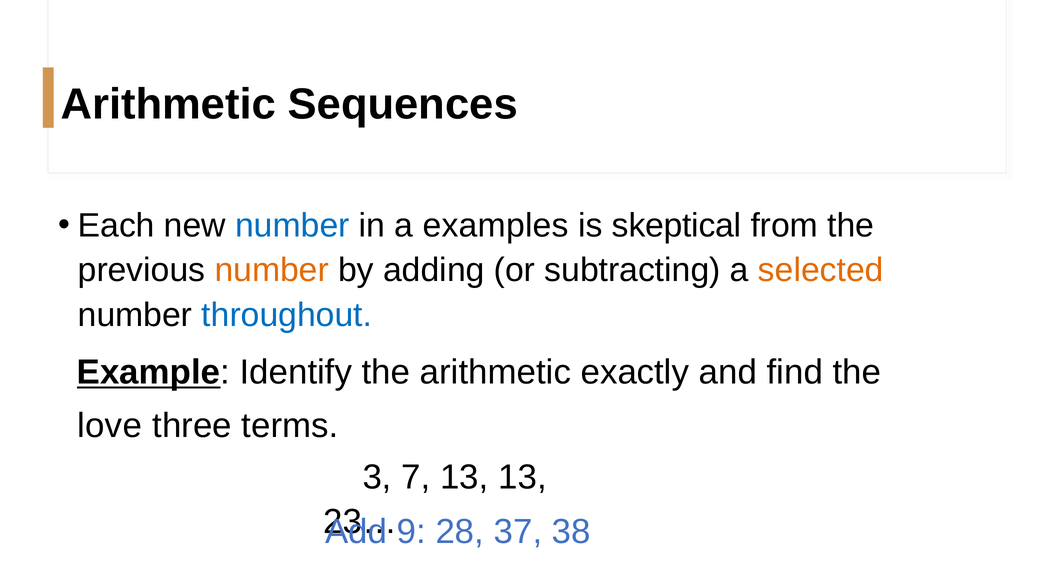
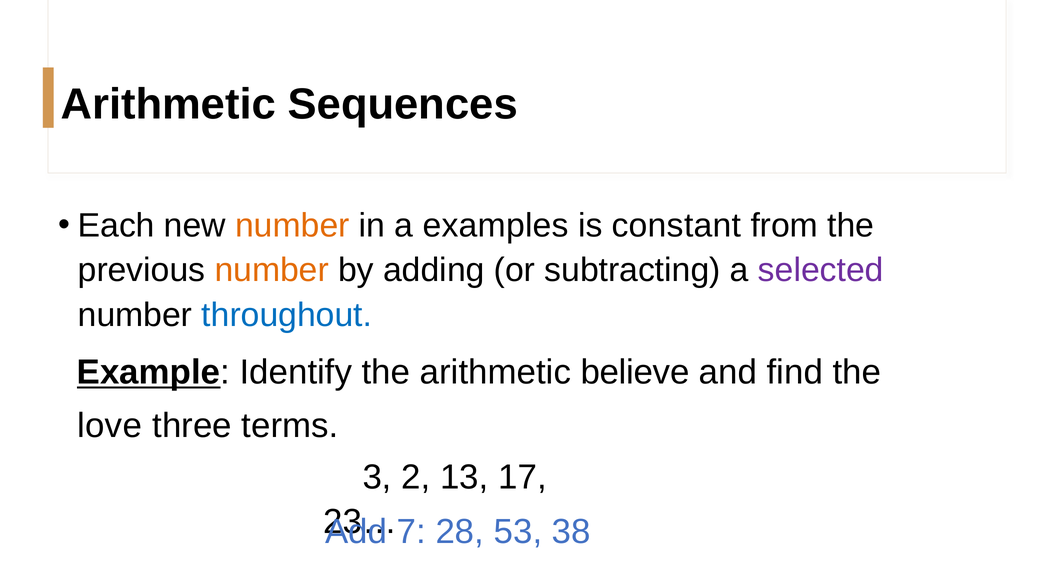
number colour: blue -> orange (292, 226)
skeptical: skeptical -> constant (676, 226)
selected colour: orange -> purple (821, 271)
exactly: exactly -> believe (635, 372)
7: 7 -> 2 (416, 477)
13 13: 13 -> 17 (523, 477)
9: 9 -> 7 (411, 532)
37: 37 -> 53 (518, 532)
